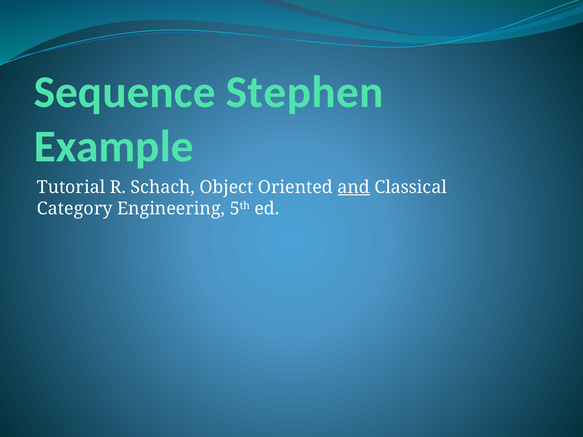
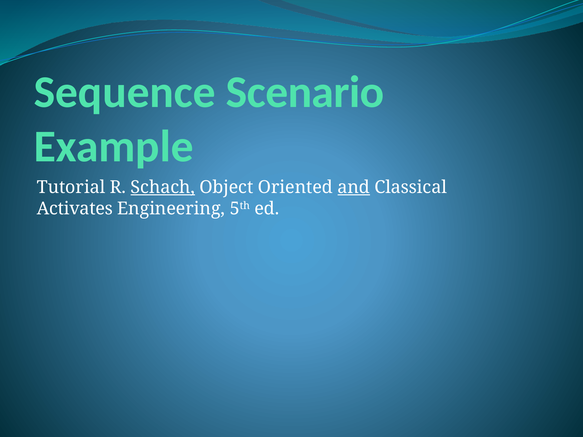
Stephen: Stephen -> Scenario (305, 92)
Schach underline: none -> present (163, 187)
Category: Category -> Activates (75, 209)
